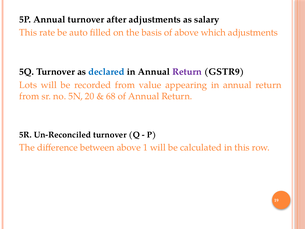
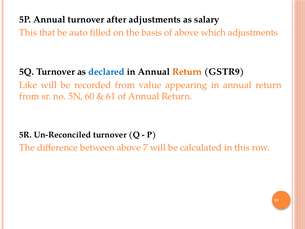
rate: rate -> that (47, 33)
Return colour: purple -> orange (187, 72)
Lots: Lots -> Like (28, 85)
20: 20 -> 60 (90, 96)
68: 68 -> 61 (111, 96)
1: 1 -> 7 (145, 147)
